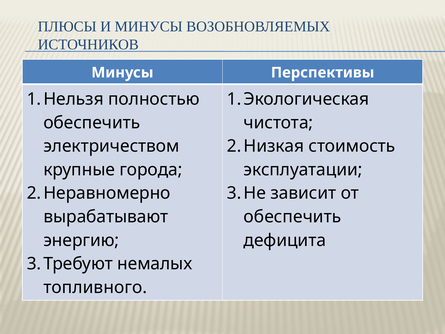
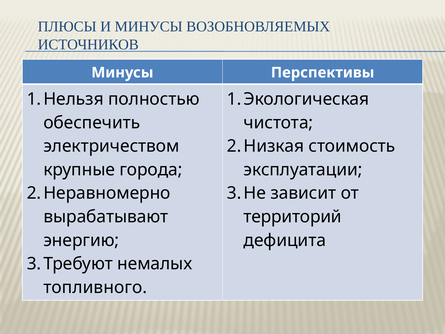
обеспечить: обеспечить -> территорий (293, 217)
